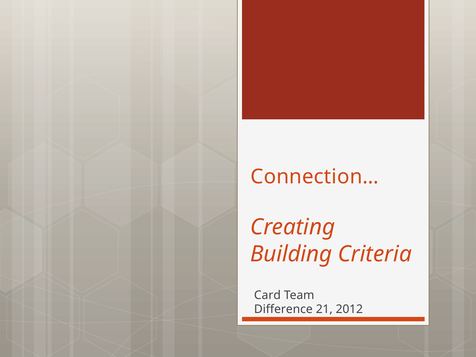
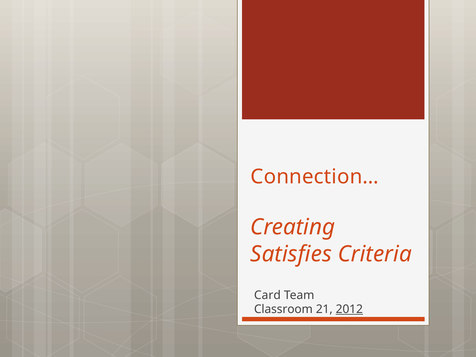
Building: Building -> Satisfies (291, 254)
Difference: Difference -> Classroom (283, 309)
2012 underline: none -> present (349, 309)
